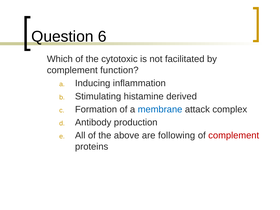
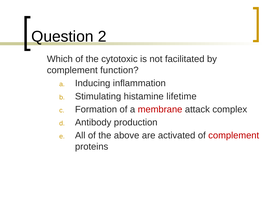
6: 6 -> 2 (102, 37)
derived: derived -> lifetime (182, 96)
membrane colour: blue -> red (160, 109)
following: following -> activated (177, 136)
